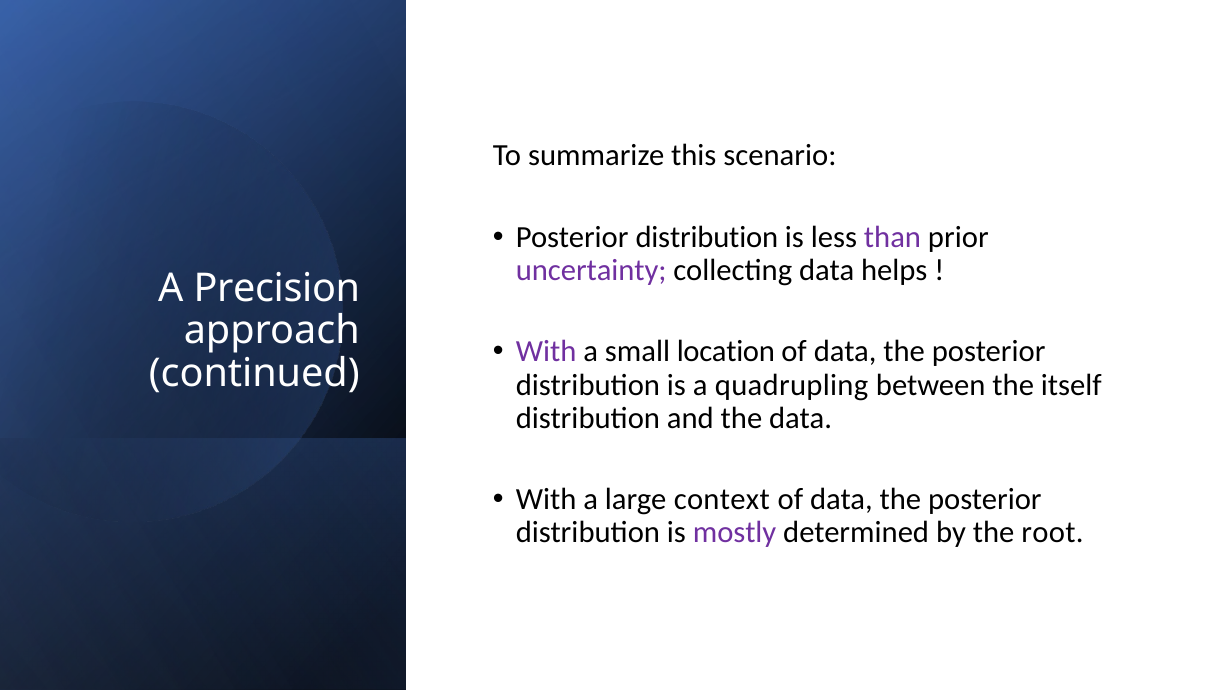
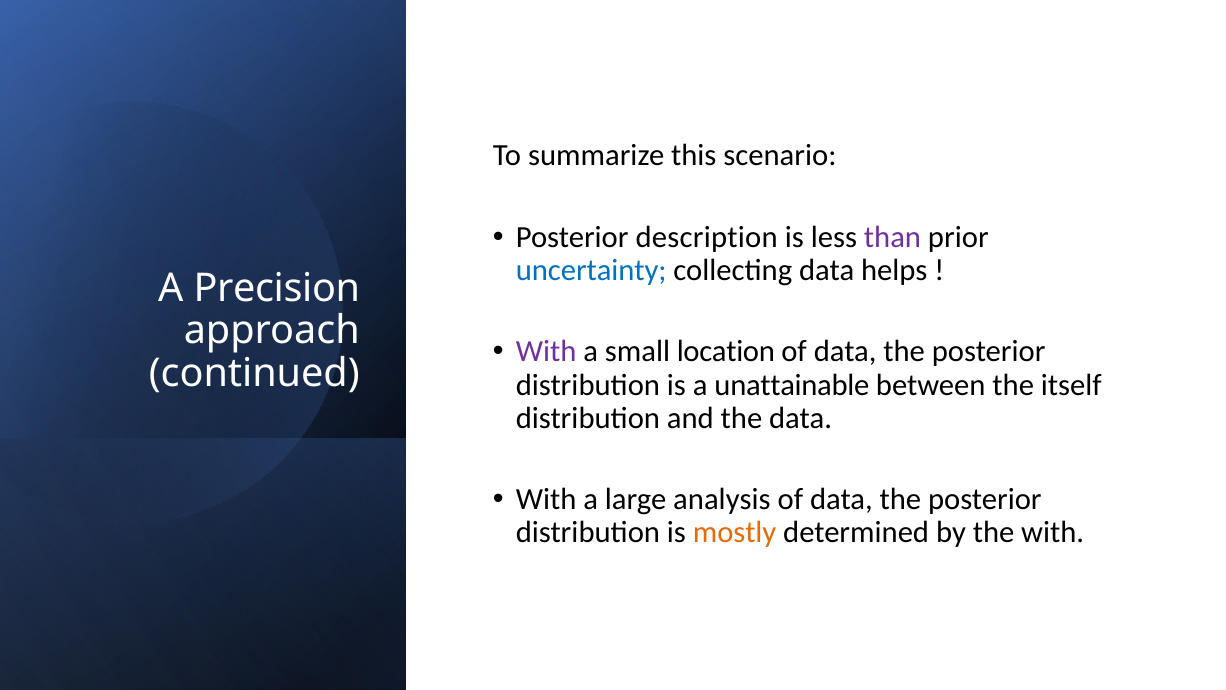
distribution: distribution -> description (707, 237)
uncertainty colour: purple -> blue (591, 270)
quadrupling: quadrupling -> unattainable (792, 385)
context: context -> analysis (722, 499)
mostly colour: purple -> orange (735, 532)
the root: root -> with (1053, 532)
